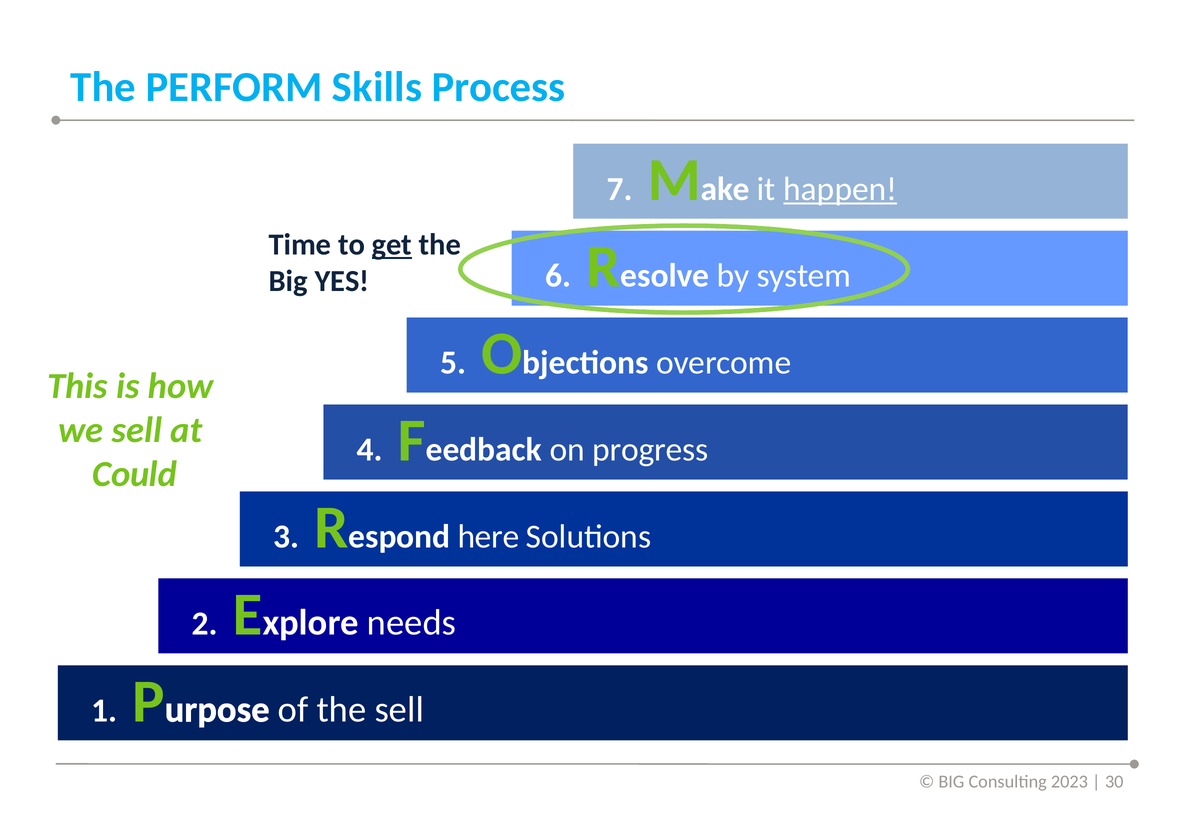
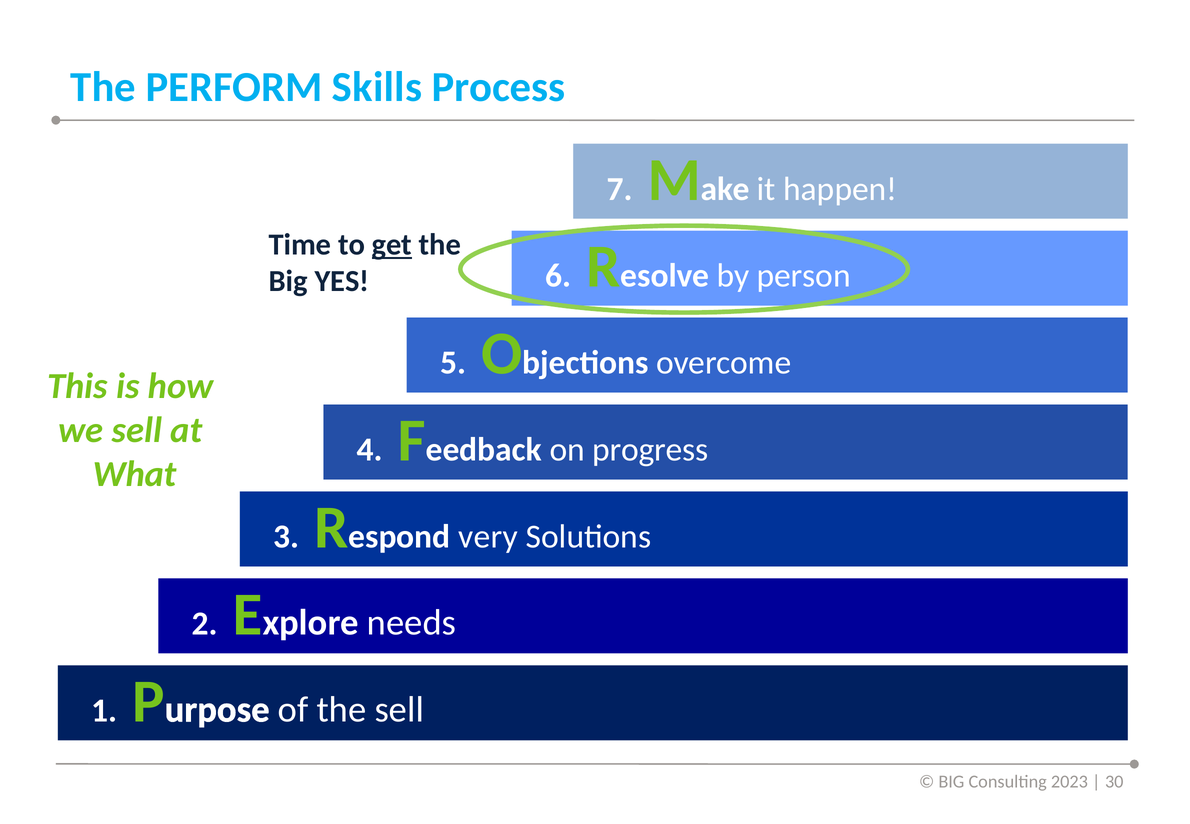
happen underline: present -> none (840, 189)
system: system -> person (804, 276)
Could: Could -> What (135, 474)
here: here -> very (488, 537)
